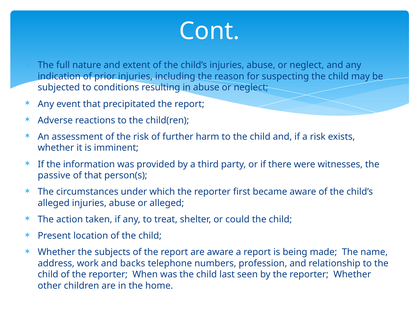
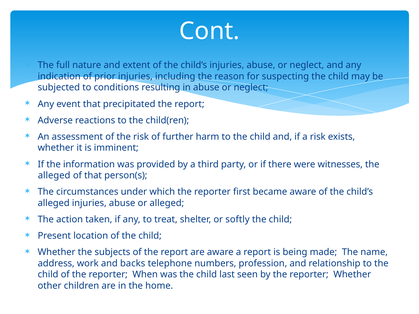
passive: passive -> alleged (54, 176)
could: could -> softly (238, 220)
